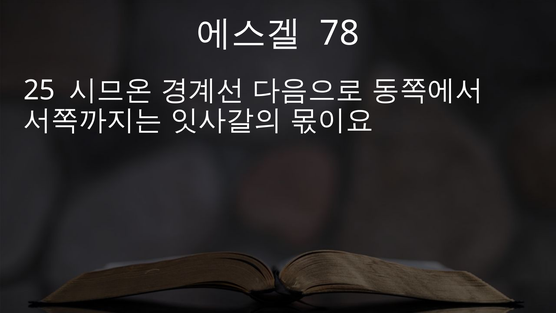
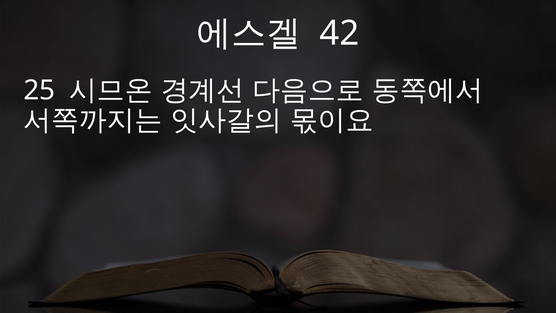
78: 78 -> 42 (339, 33)
